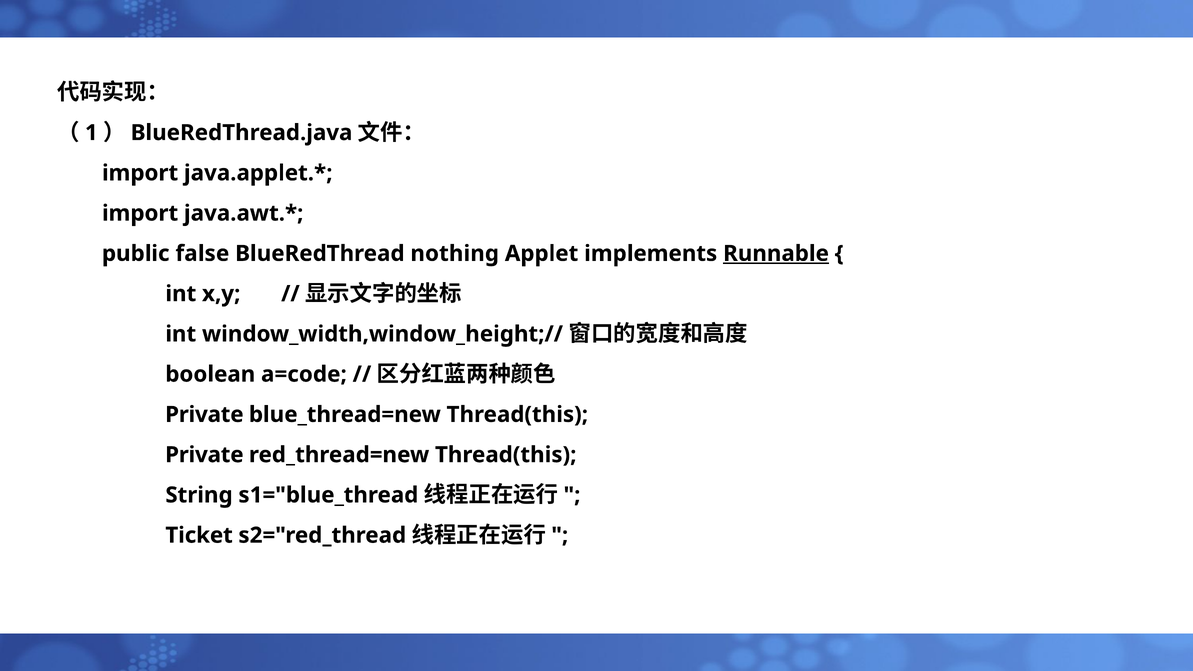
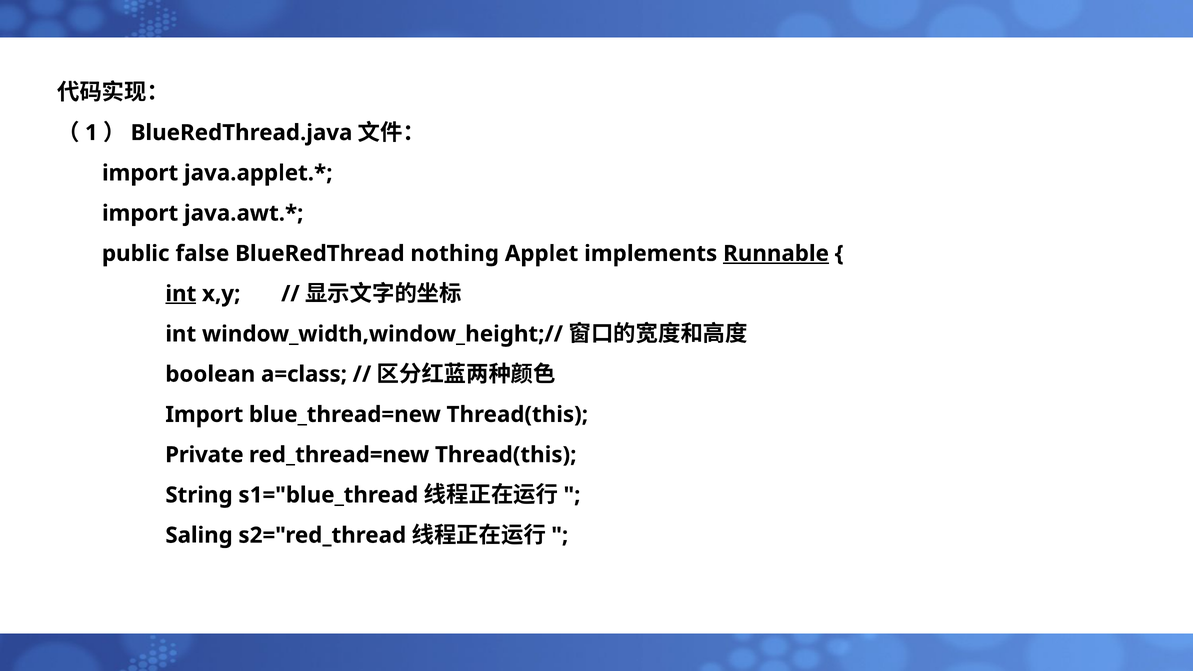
int underline: none -> present (181, 294)
a=code: a=code -> a=class (304, 374)
Private: Private -> Import (204, 415)
Ticket: Ticket -> Saling (199, 535)
